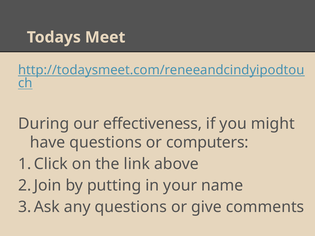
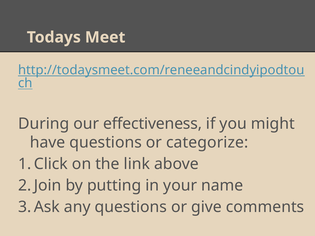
computers: computers -> categorize (207, 143)
